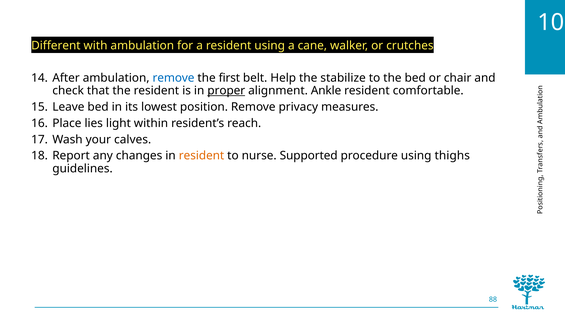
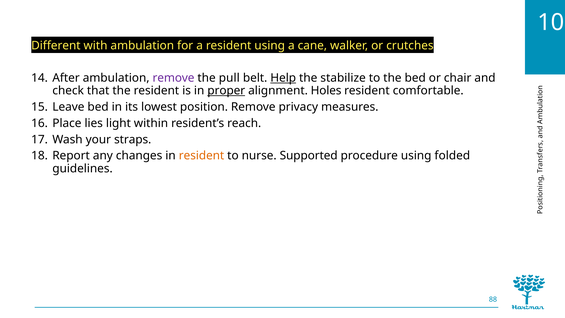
remove colour: blue -> purple (174, 78)
first: first -> pull (229, 78)
Help underline: none -> present (283, 78)
Ankle: Ankle -> Holes (326, 91)
calves: calves -> straps (133, 139)
thighs: thighs -> folded (452, 156)
